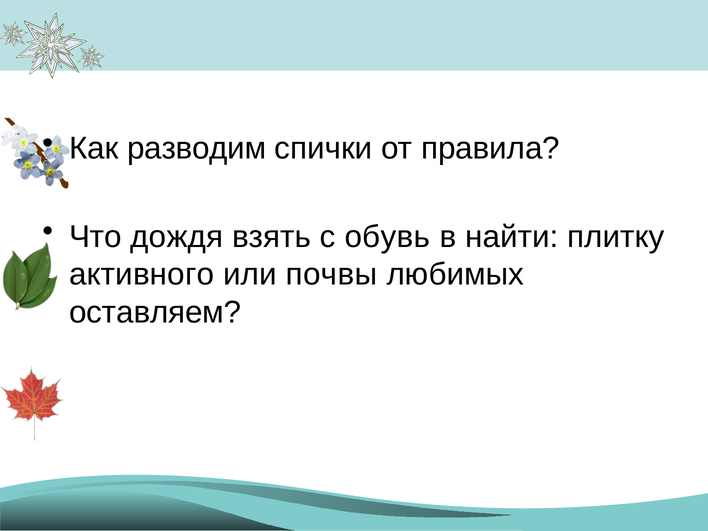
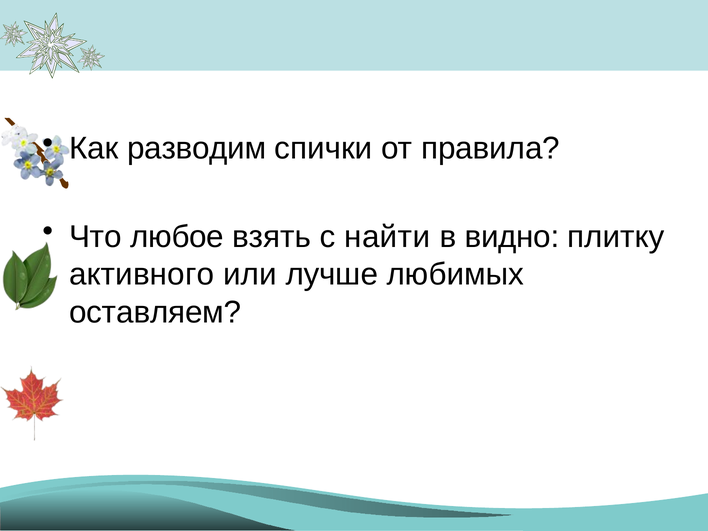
дождя: дождя -> любое (177, 237)
обувь: обувь -> найти (387, 237)
найти: найти -> видно (512, 237)
почвы: почвы -> лучше (332, 274)
